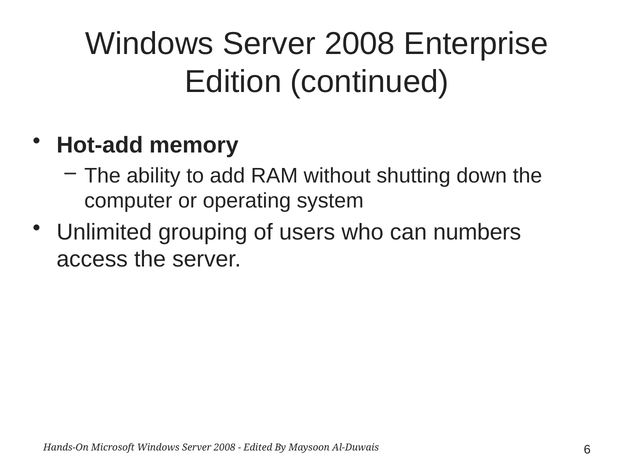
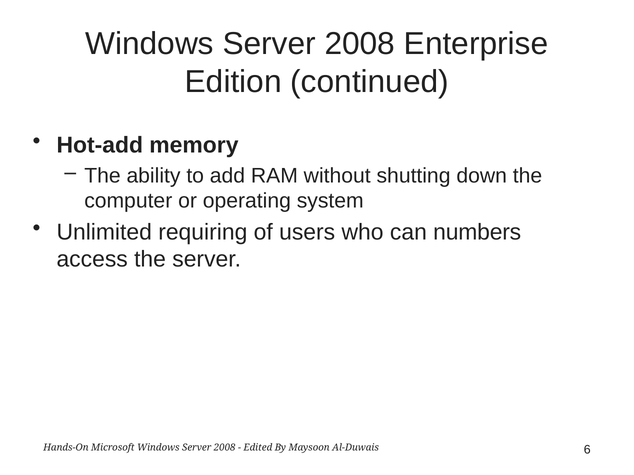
grouping: grouping -> requiring (203, 232)
